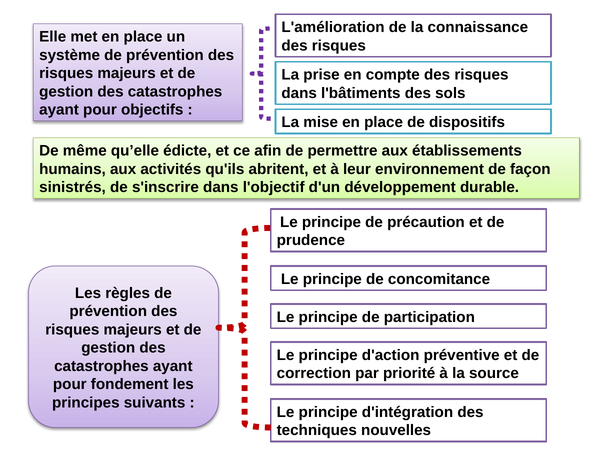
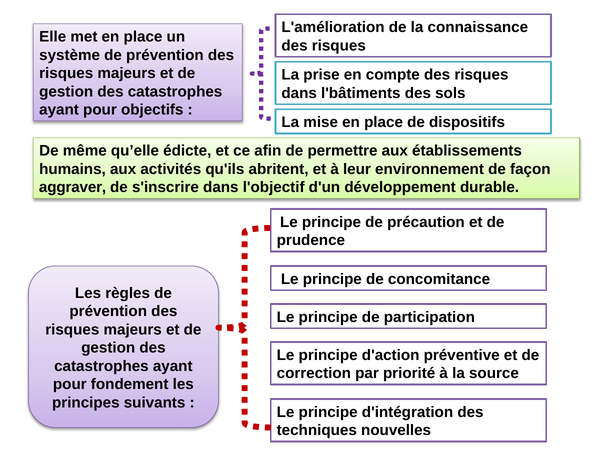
sinistrés: sinistrés -> aggraver (73, 187)
